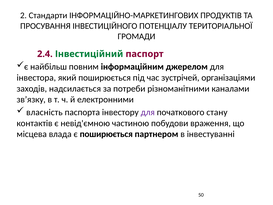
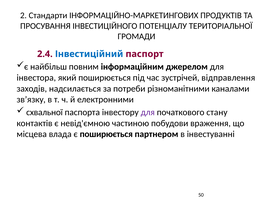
Інвестиційний colour: green -> blue (89, 54)
організаціями: організаціями -> відправлення (228, 78)
власність: власність -> схвальної (44, 112)
